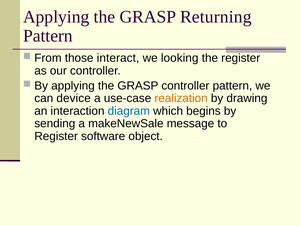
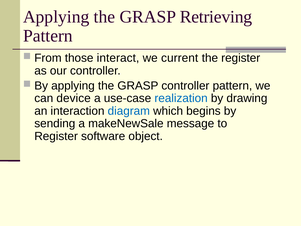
Returning: Returning -> Retrieving (216, 17)
looking: looking -> current (180, 58)
realization colour: orange -> blue (181, 98)
